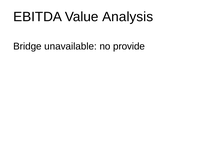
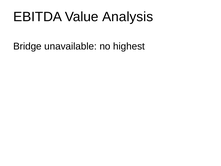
provide: provide -> highest (129, 46)
